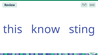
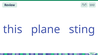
know: know -> plane (46, 30)
